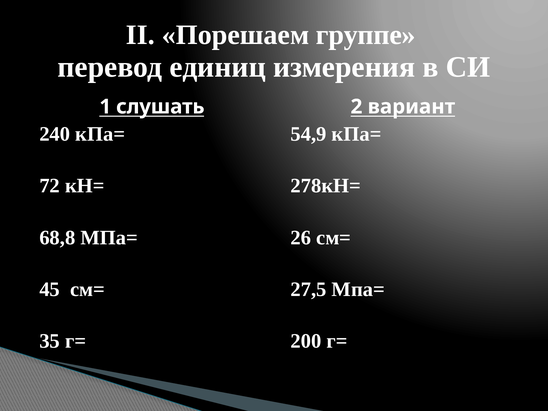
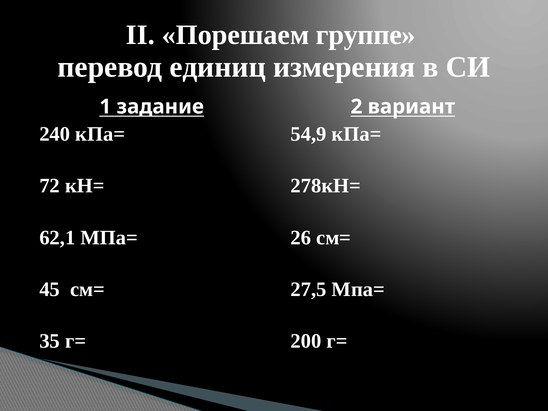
слушать: слушать -> задание (160, 107)
68,8: 68,8 -> 62,1 (57, 238)
